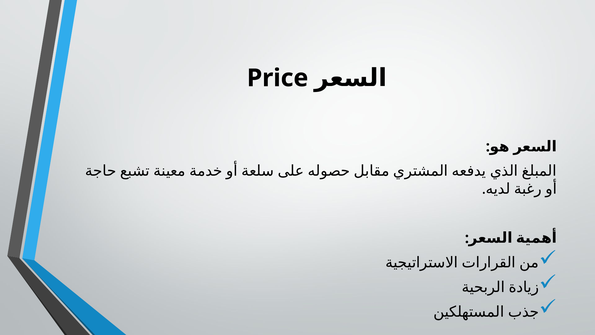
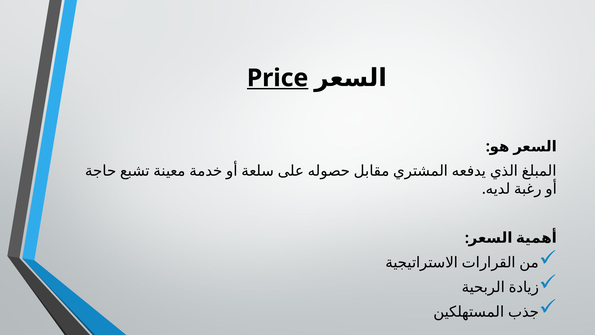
Price underline: none -> present (278, 78)
